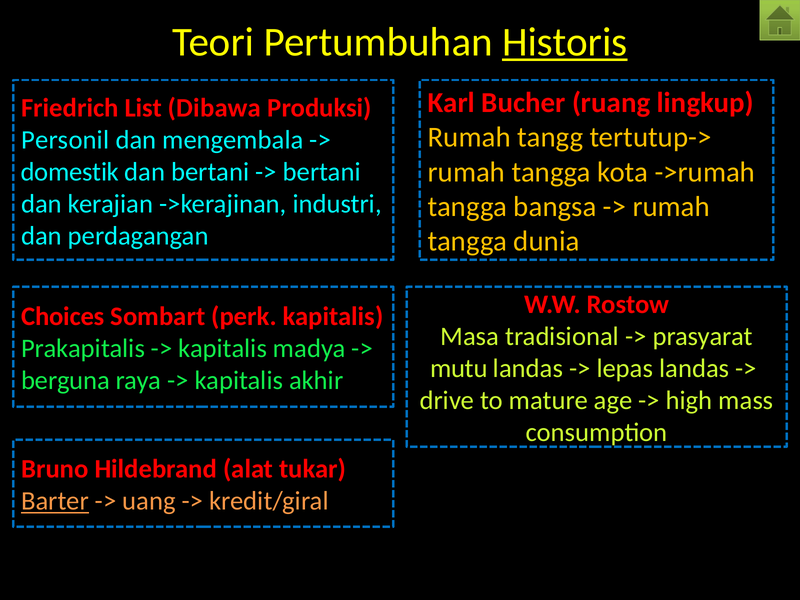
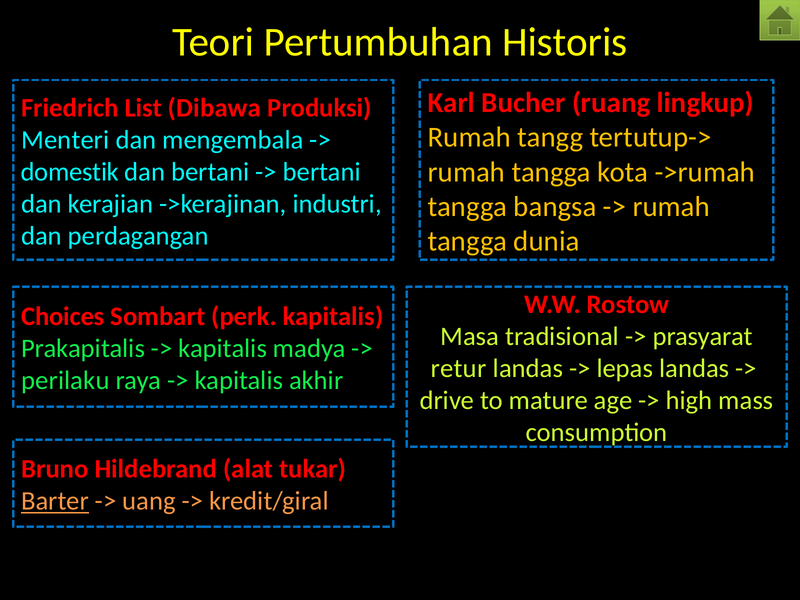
Historis underline: present -> none (565, 42)
Personil: Personil -> Menteri (65, 140)
mutu: mutu -> retur (459, 369)
berguna: berguna -> perilaku (65, 381)
